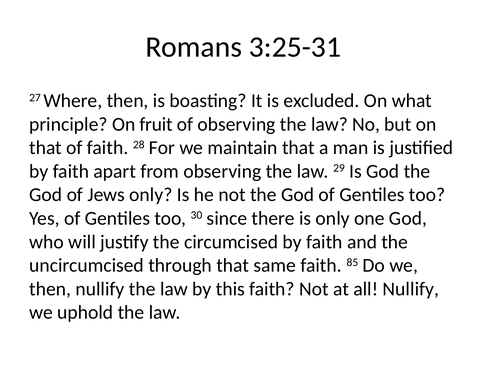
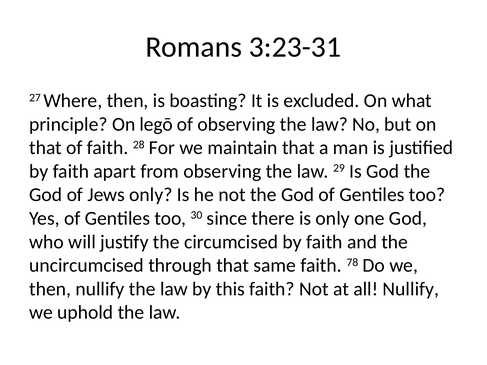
3:25-31: 3:25-31 -> 3:23-31 (295, 47)
fruit: fruit -> legō (156, 124)
85: 85 -> 78 (352, 262)
